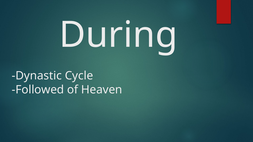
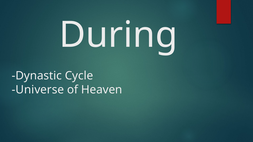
Followed: Followed -> Universe (38, 90)
